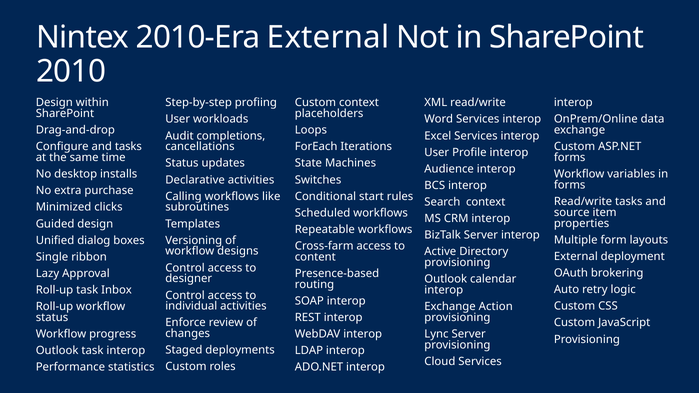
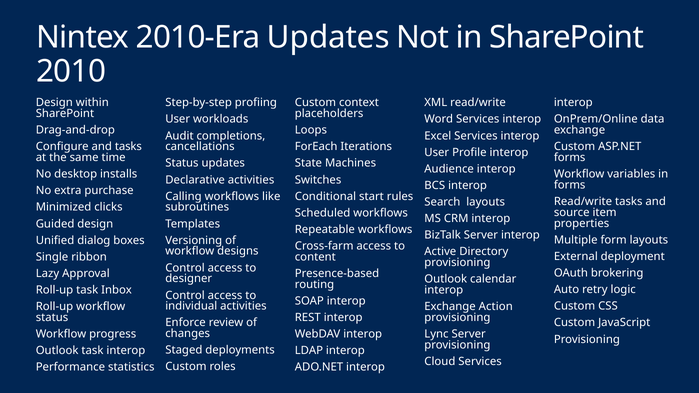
2010-Era External: External -> Updates (328, 38)
Search context: context -> layouts (486, 202)
